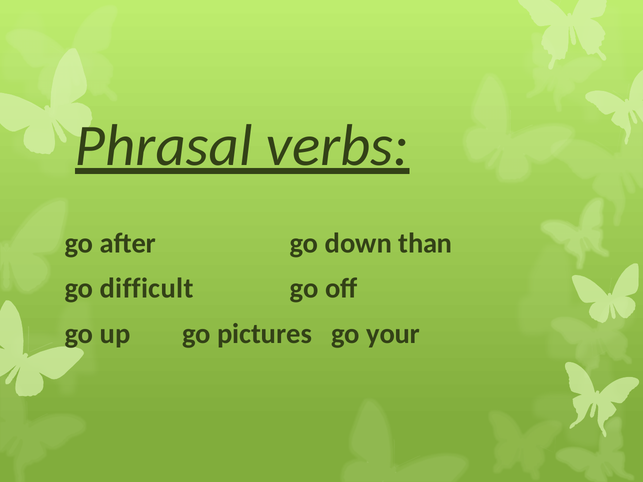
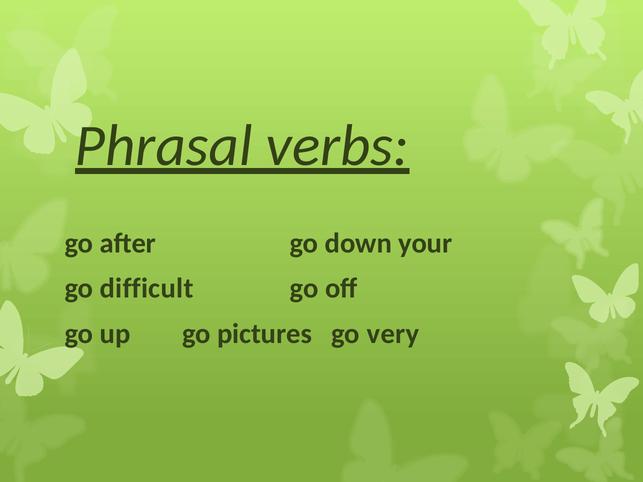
than: than -> your (425, 243)
your: your -> very (393, 334)
